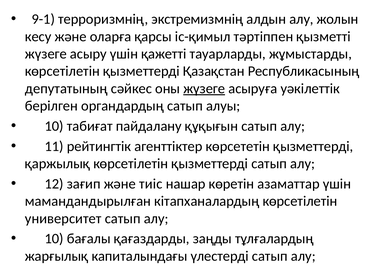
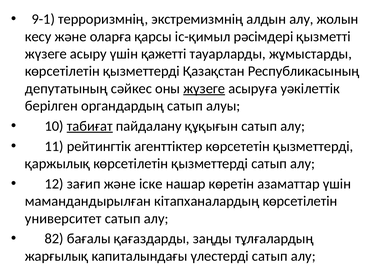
тәртіппен: тәртіппен -> рәсiмдерi (264, 37)
табиғат underline: none -> present (90, 126)
тиіс: тиіс -> іске (151, 184)
10: 10 -> 82 (54, 239)
